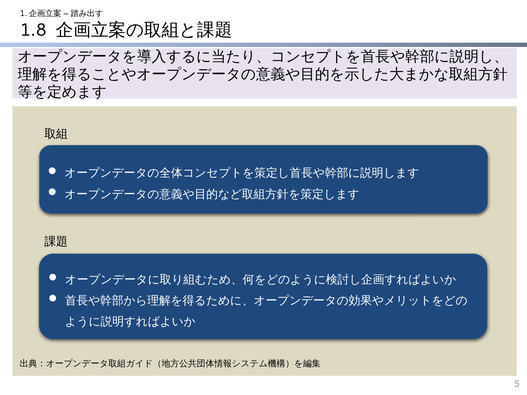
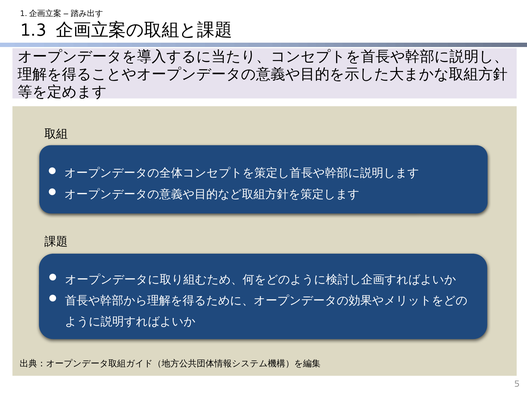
1.8: 1.8 -> 1.3 (33, 30)
